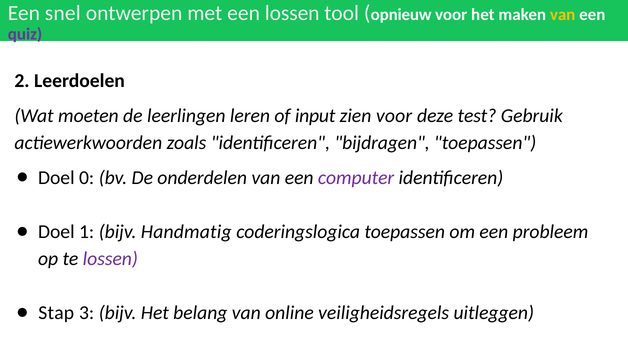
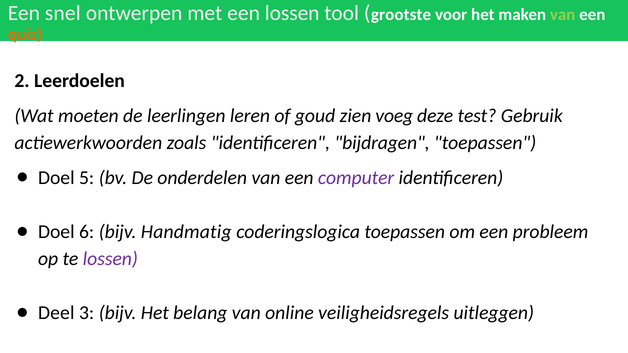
opnieuw: opnieuw -> grootste (401, 15)
van colour: yellow -> light green (563, 15)
quiz colour: purple -> orange (25, 34)
input: input -> goud (315, 116)
zien voor: voor -> voeg (394, 116)
0: 0 -> 5 (87, 178)
1: 1 -> 6 (87, 232)
Stap: Stap -> Deel (56, 313)
